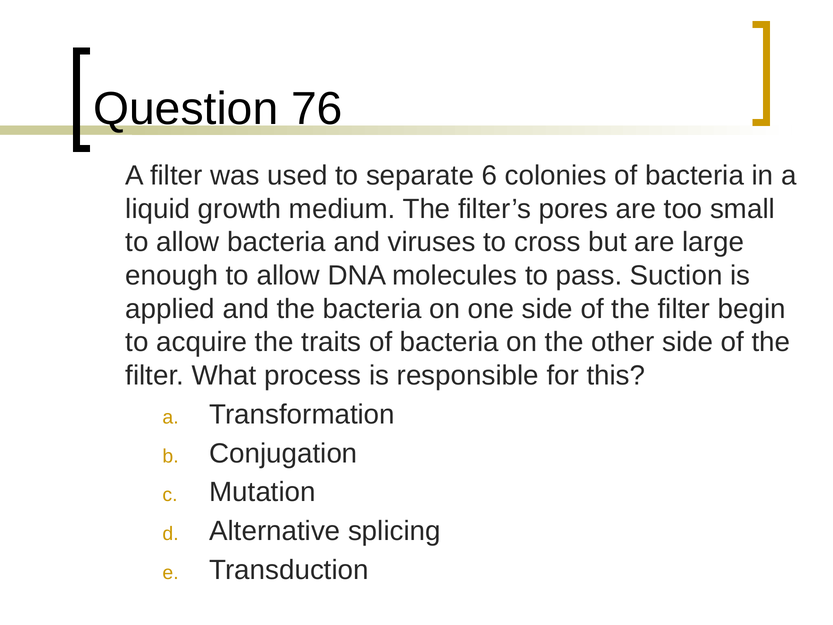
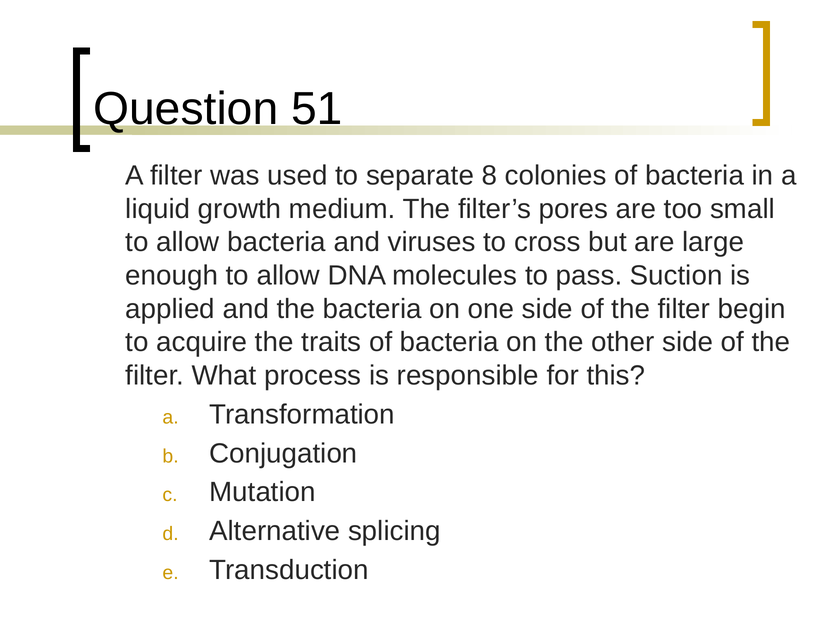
76: 76 -> 51 (317, 109)
6: 6 -> 8 (489, 176)
